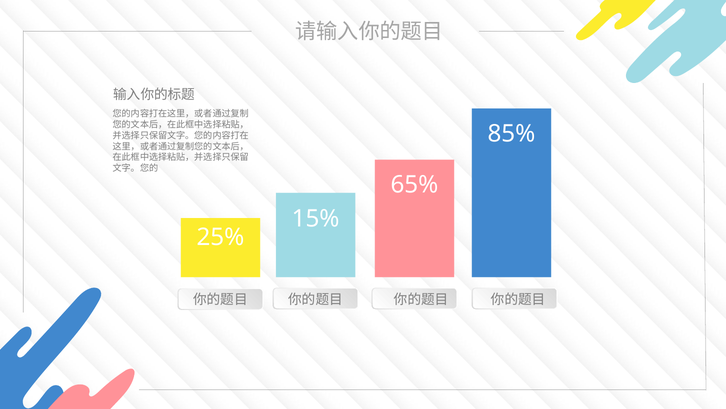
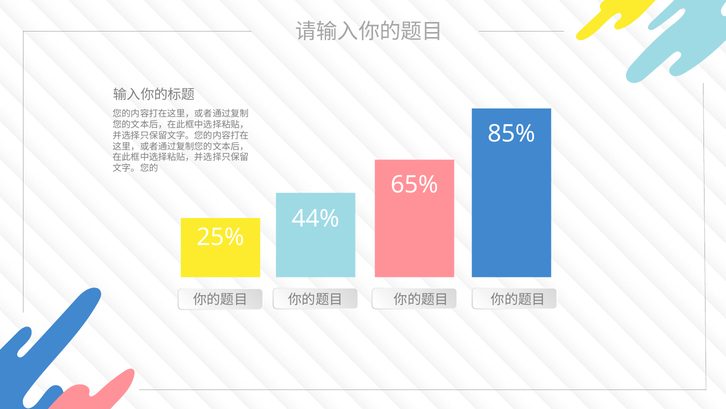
15%: 15% -> 44% (316, 218)
